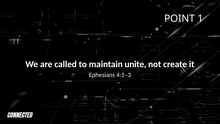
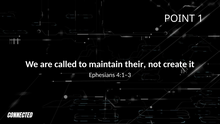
unite: unite -> their (135, 64)
